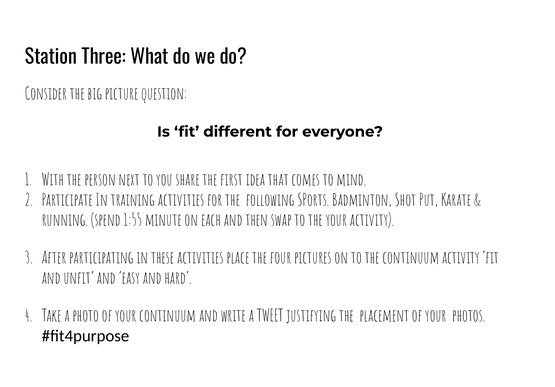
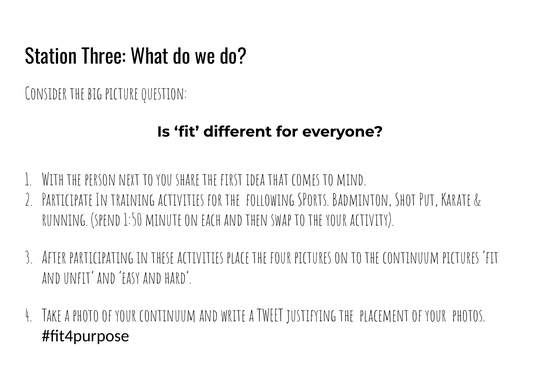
1:55: 1:55 -> 1:50 (133, 220)
continuum activity: activity -> pictures (461, 258)
